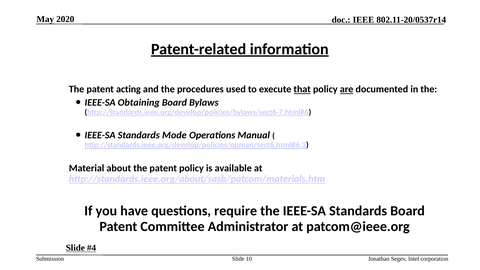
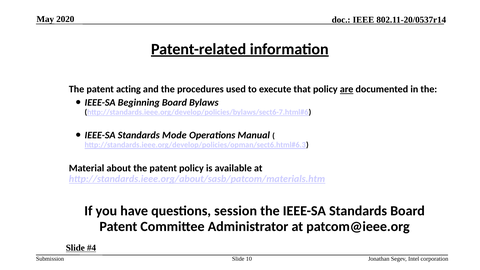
that underline: present -> none (302, 89)
Obtaining: Obtaining -> Beginning (139, 102)
require: require -> session (236, 211)
